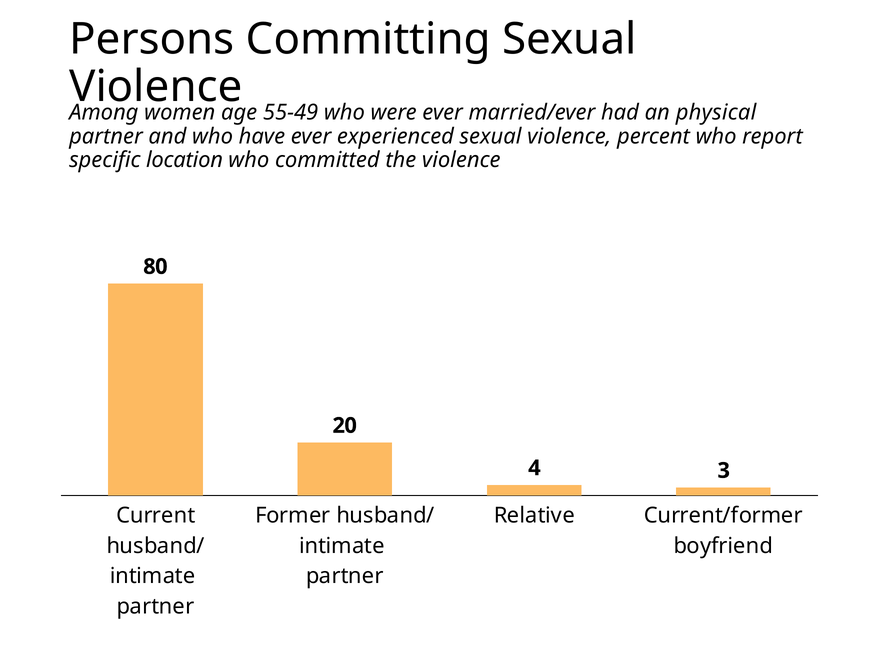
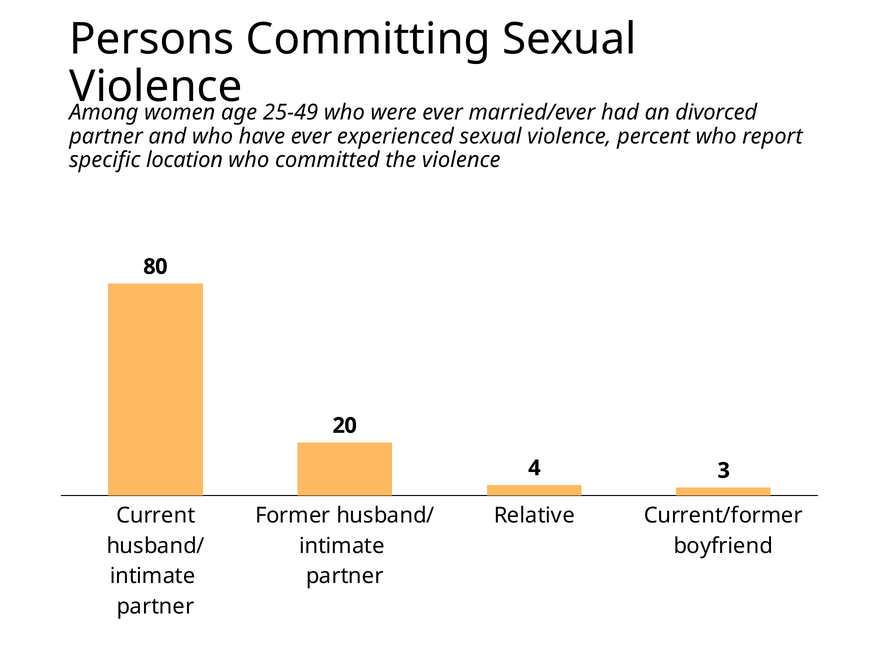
55-49: 55-49 -> 25-49 (291, 112)
physical: physical -> divorced (716, 112)
